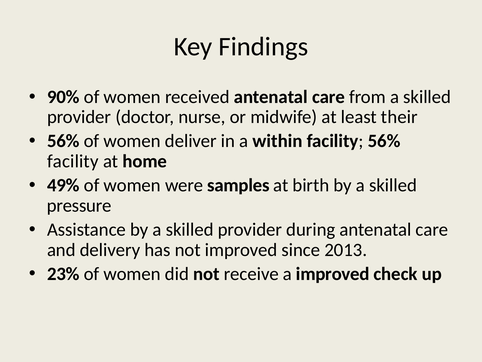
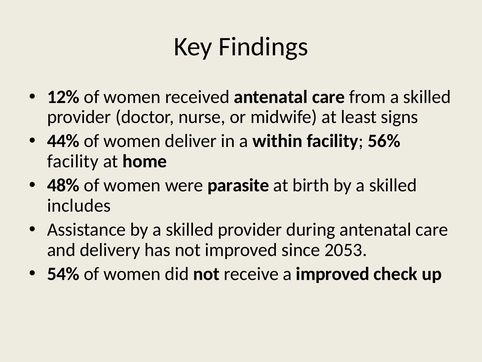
90%: 90% -> 12% (63, 97)
their: their -> signs (400, 117)
56%: 56% -> 44% (63, 141)
49%: 49% -> 48% (63, 185)
samples: samples -> parasite (238, 185)
pressure: pressure -> includes (79, 205)
2013: 2013 -> 2053 (346, 249)
23%: 23% -> 54% (63, 273)
